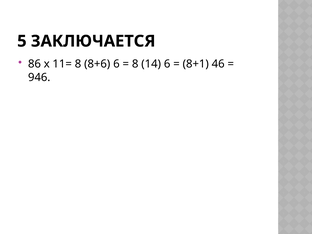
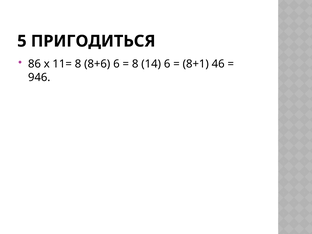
ЗАКЛЮЧАЕТСЯ: ЗАКЛЮЧАЕТСЯ -> ПРИГОДИТЬСЯ (93, 41)
